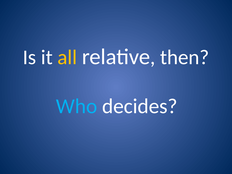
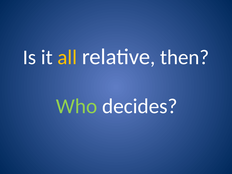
Who colour: light blue -> light green (77, 106)
